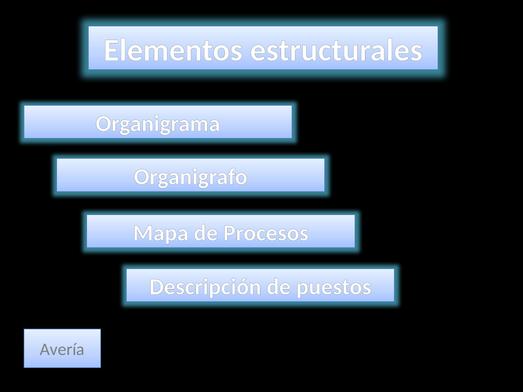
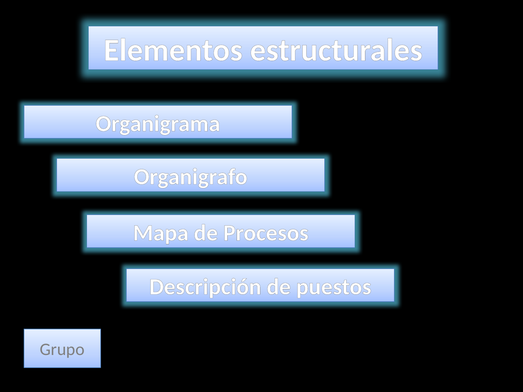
Avería: Avería -> Grupo (62, 350)
